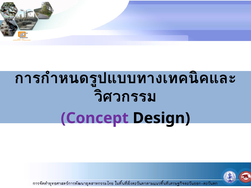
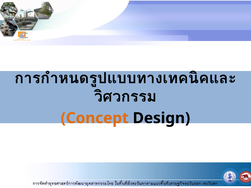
Concept colour: purple -> orange (95, 118)
